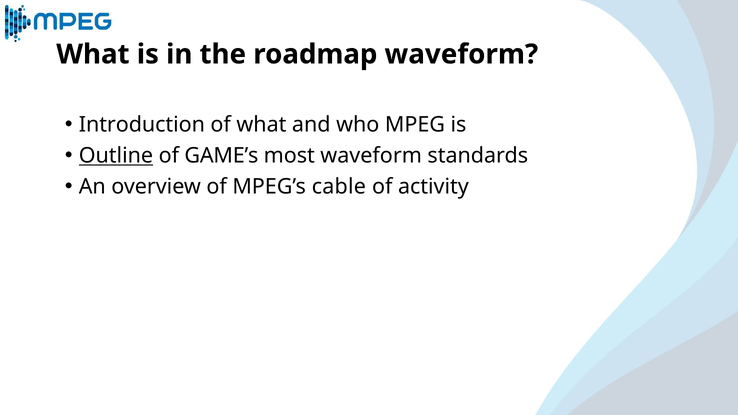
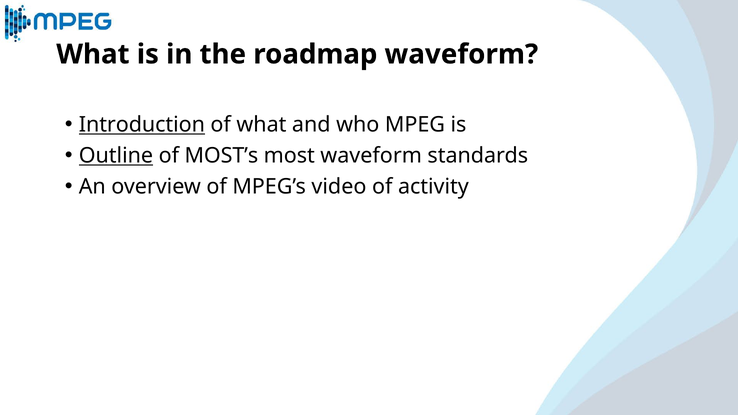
Introduction underline: none -> present (142, 125)
GAME’s: GAME’s -> MOST’s (221, 156)
cable: cable -> video (339, 187)
